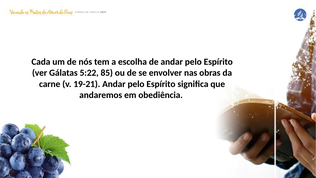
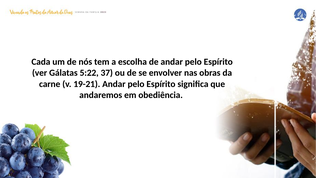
85: 85 -> 37 (107, 73)
